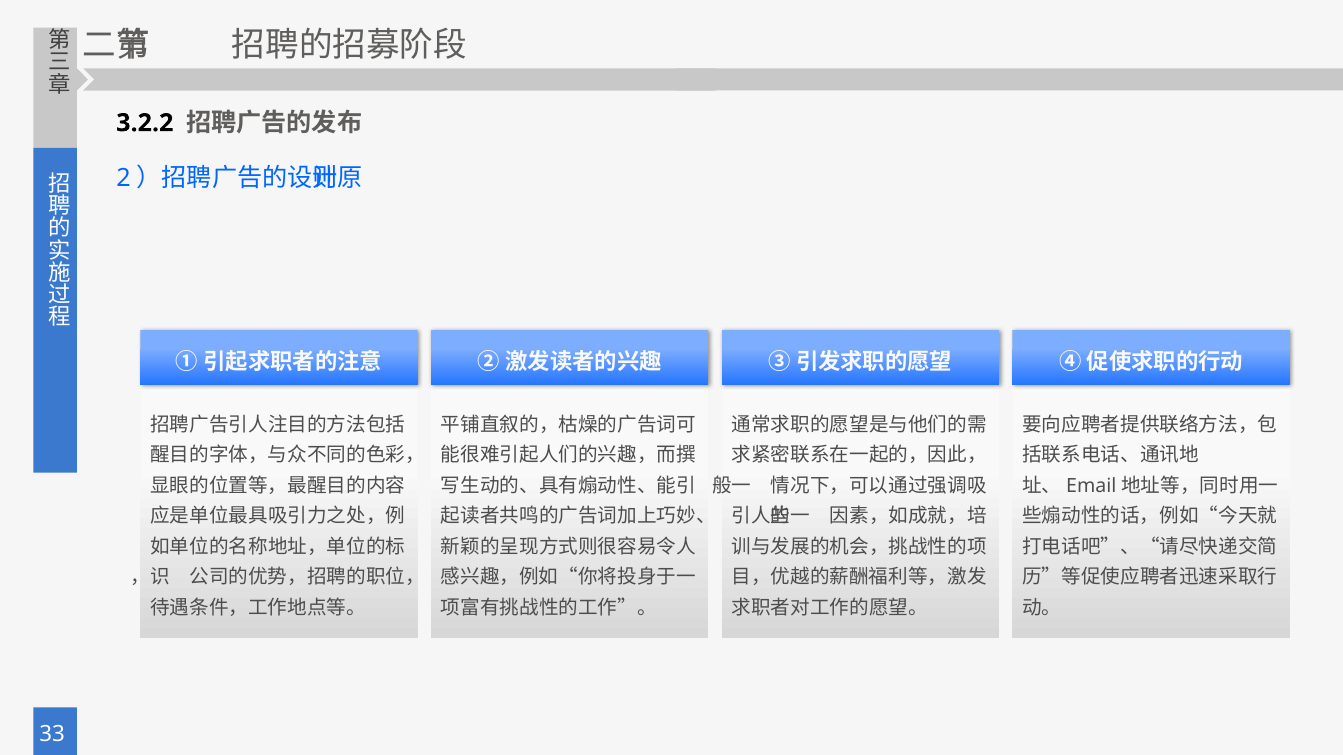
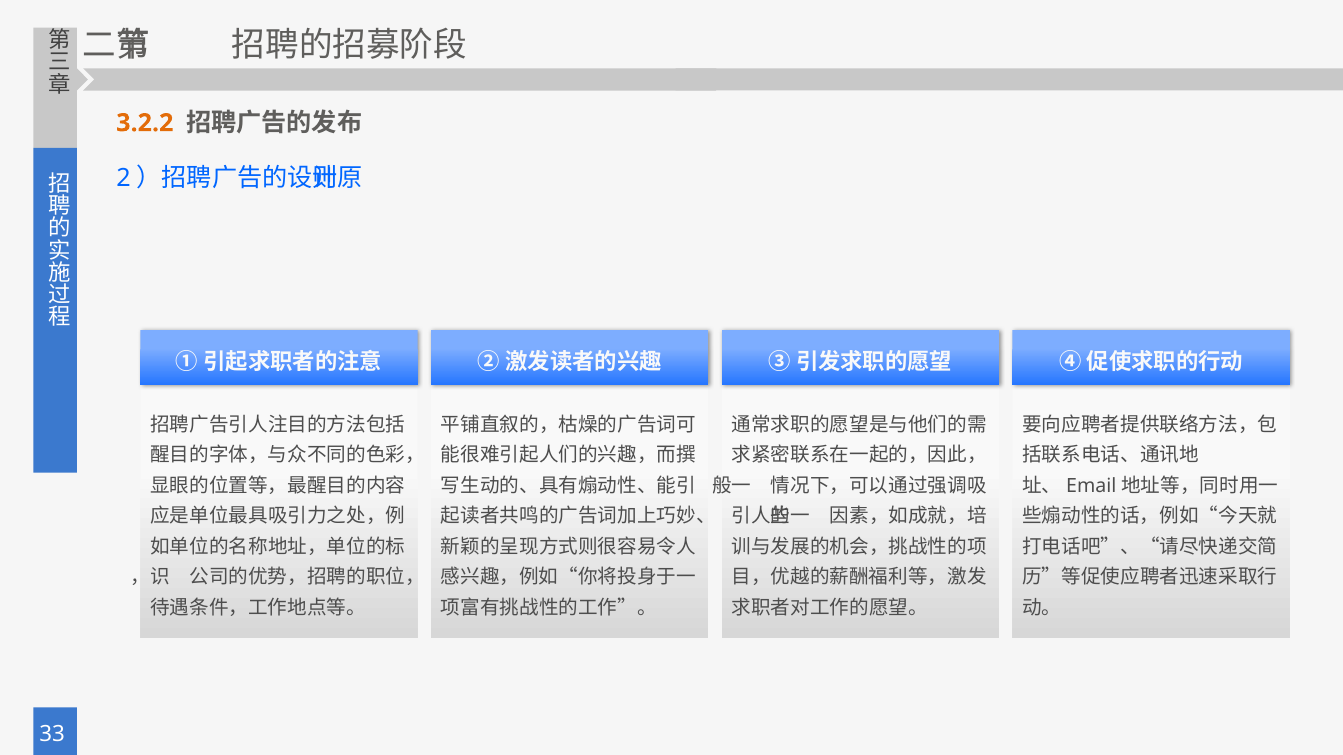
3.2.2 colour: black -> orange (145, 123)
